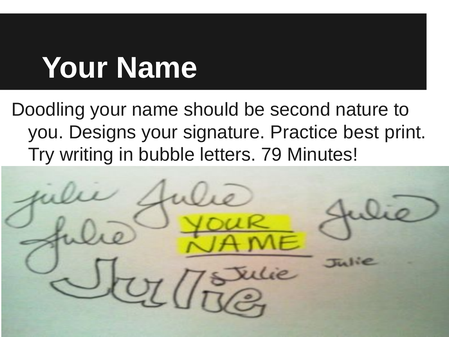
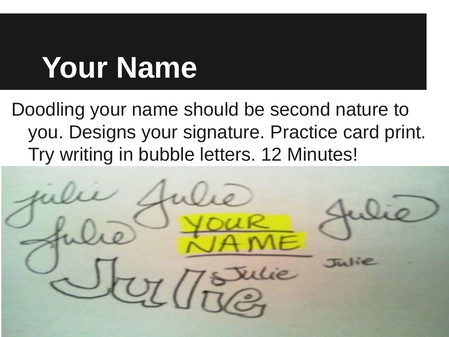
best: best -> card (361, 132)
79: 79 -> 12 (272, 155)
